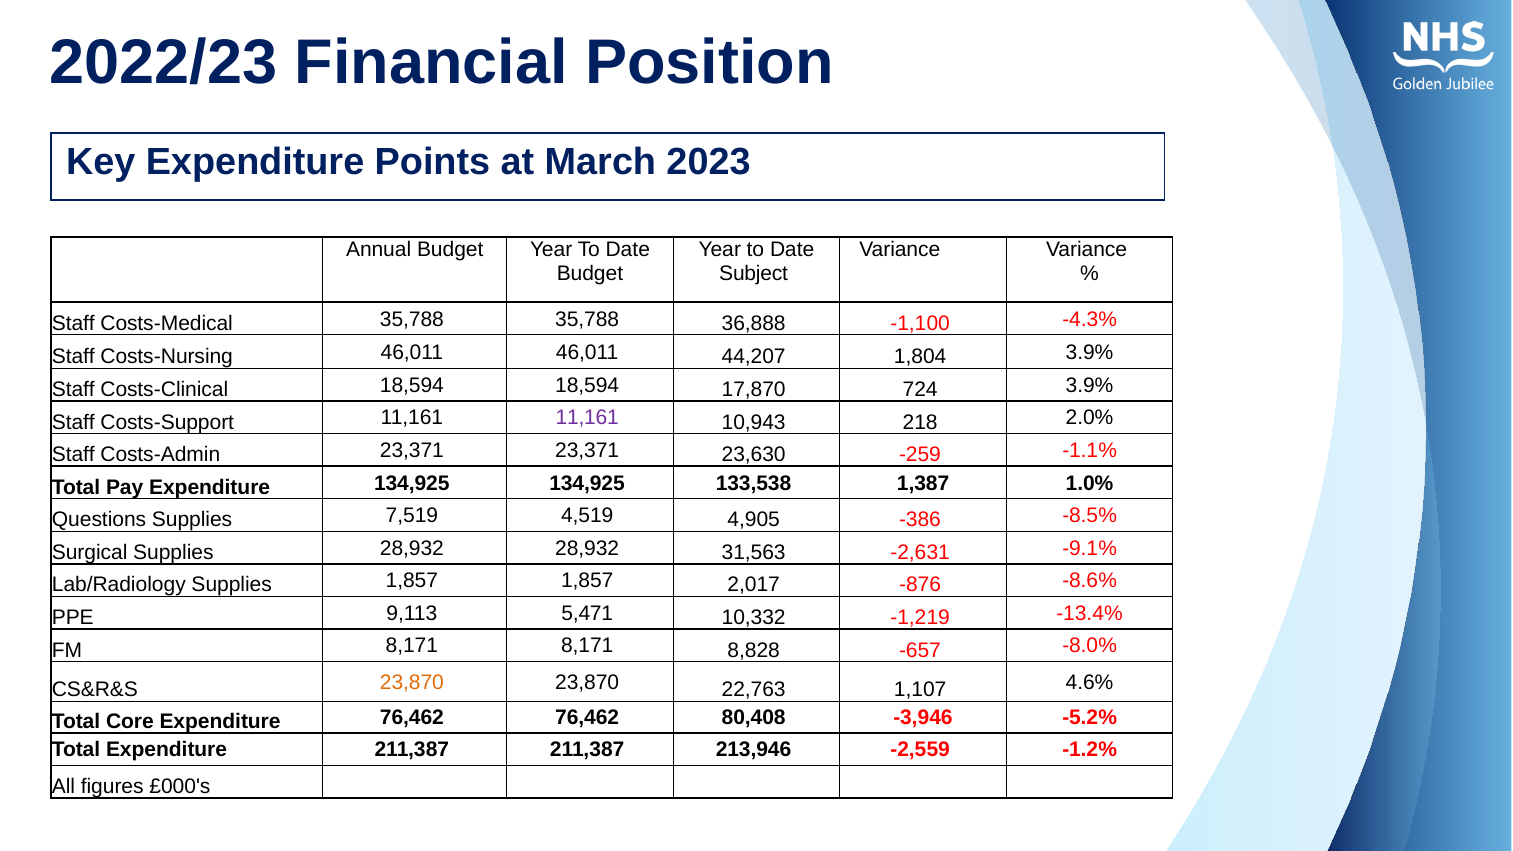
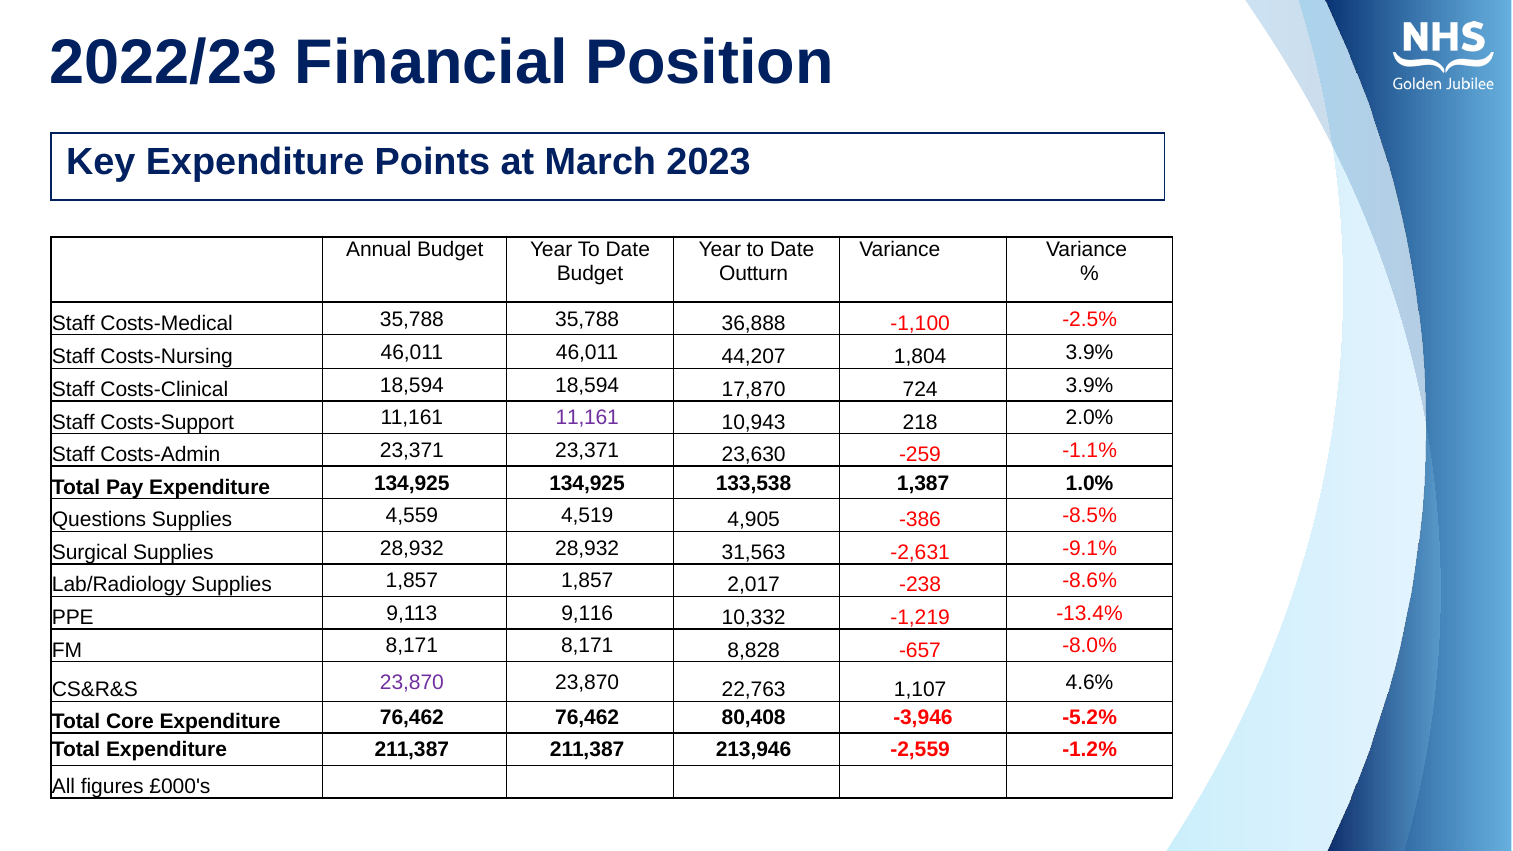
Subject: Subject -> Outturn (754, 273)
-4.3%: -4.3% -> -2.5% (1090, 319)
7,519: 7,519 -> 4,559 (412, 516)
-876: -876 -> -238 (920, 585)
5,471: 5,471 -> 9,116 (587, 614)
23,870 colour: orange -> purple (412, 682)
